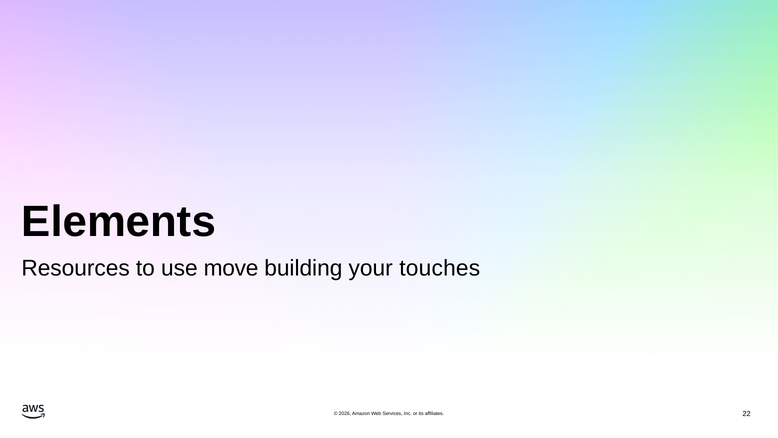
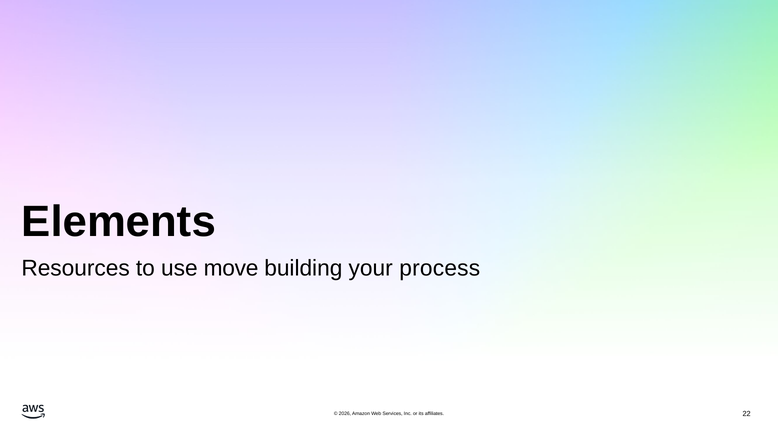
touches: touches -> process (440, 268)
